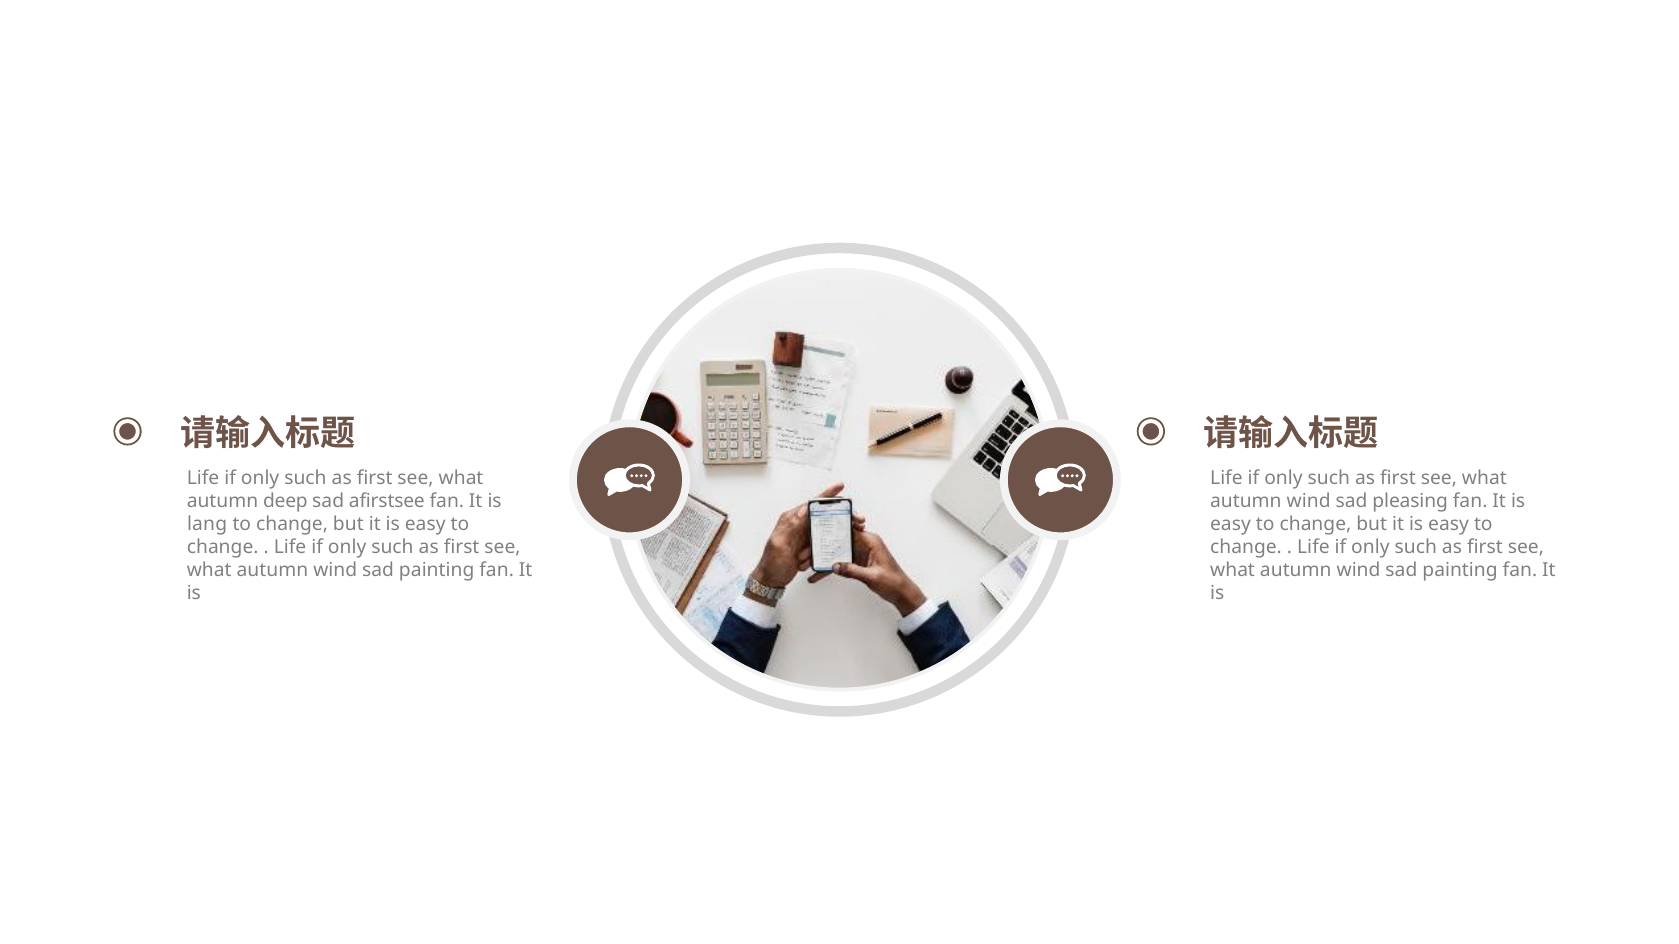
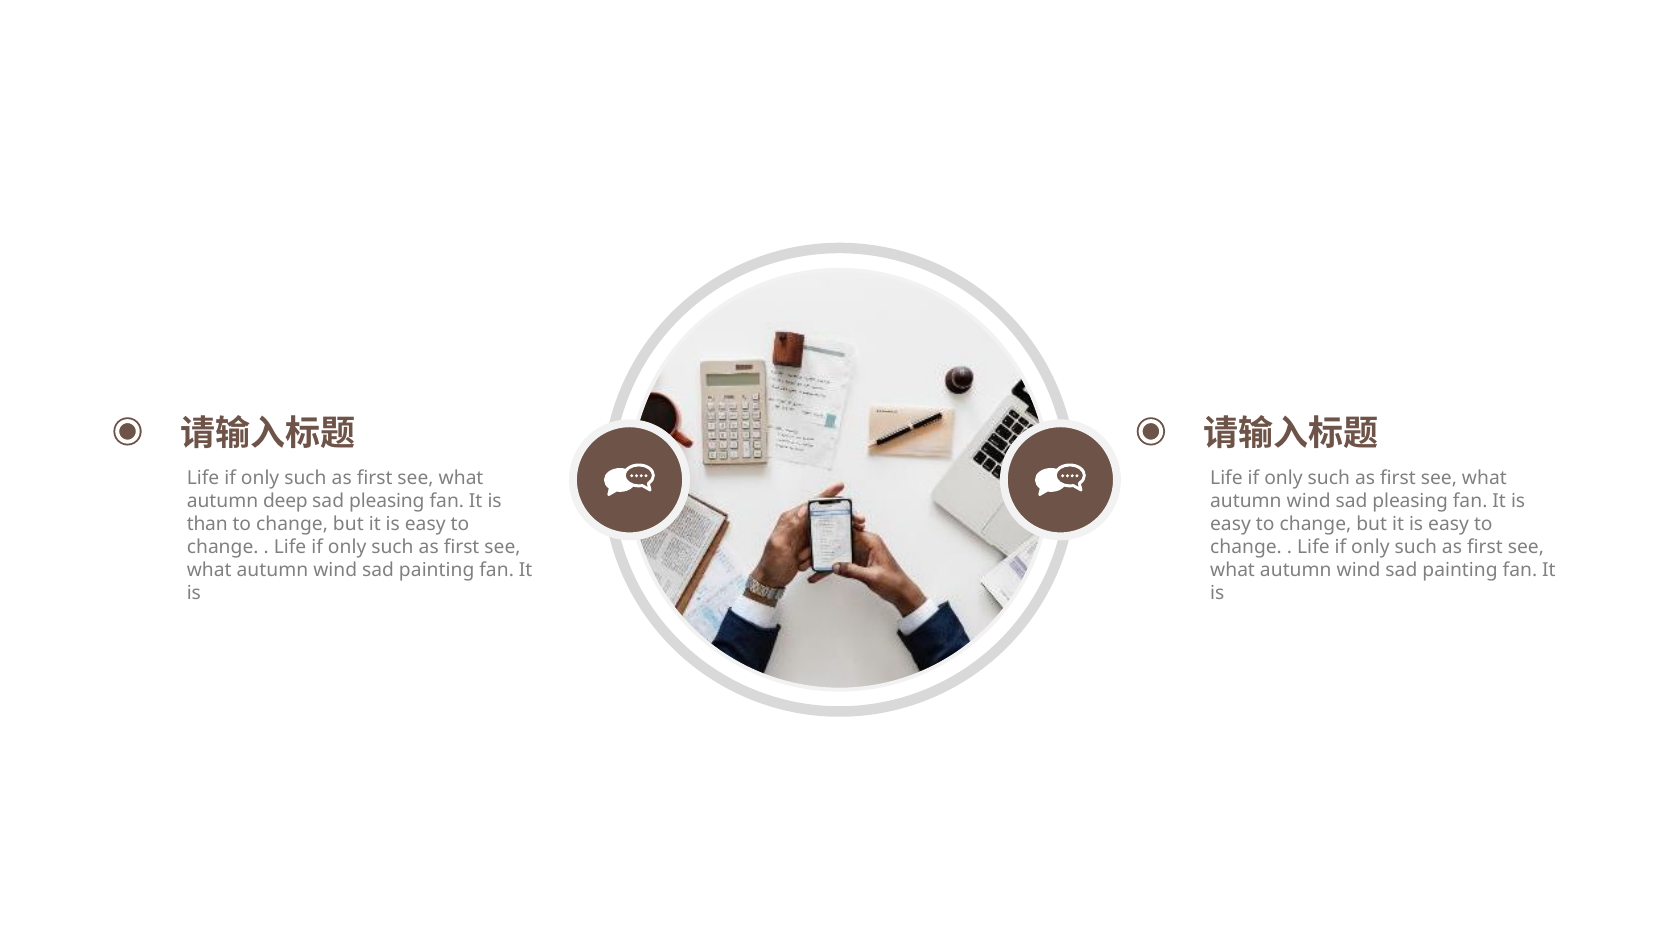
afirstsee: afirstsee -> pleasing (387, 501)
lang: lang -> than (207, 524)
